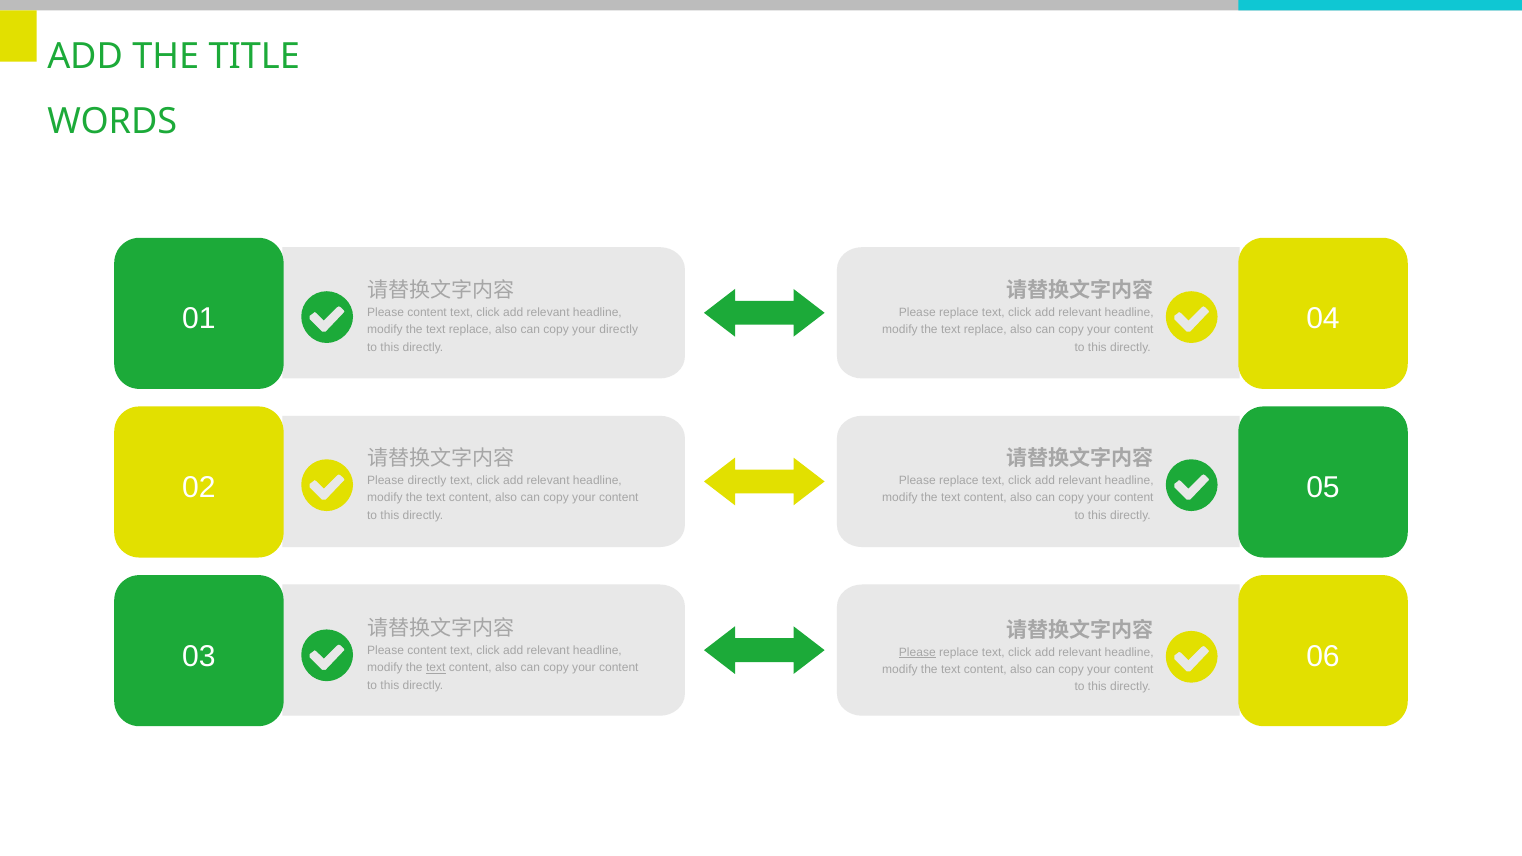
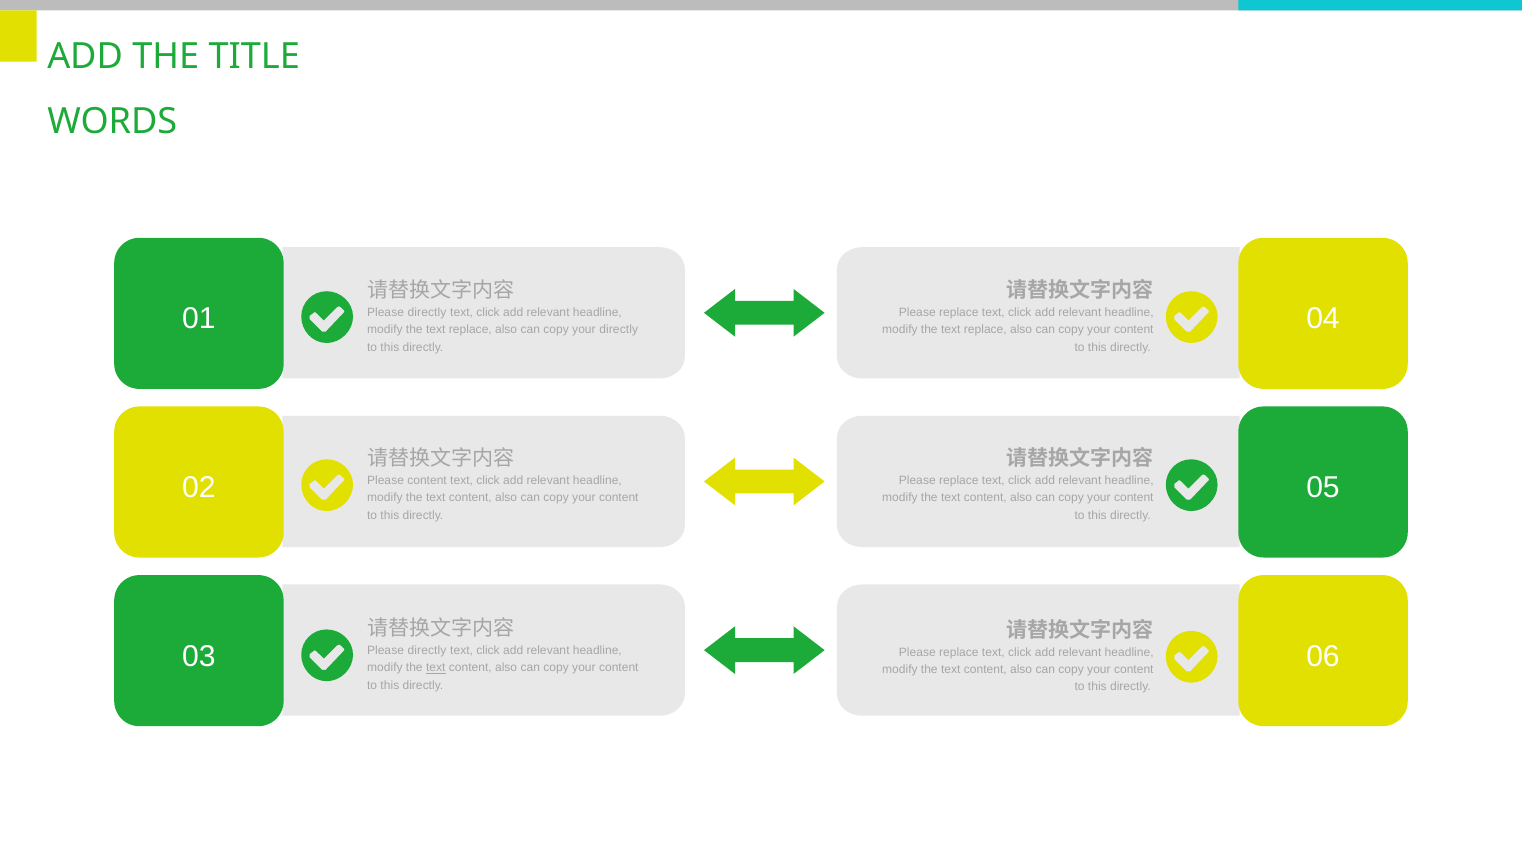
content: content -> directly (427, 313)
Please directly: directly -> content (427, 481)
content: content -> directly (427, 651)
Please underline: present -> none (917, 652)
